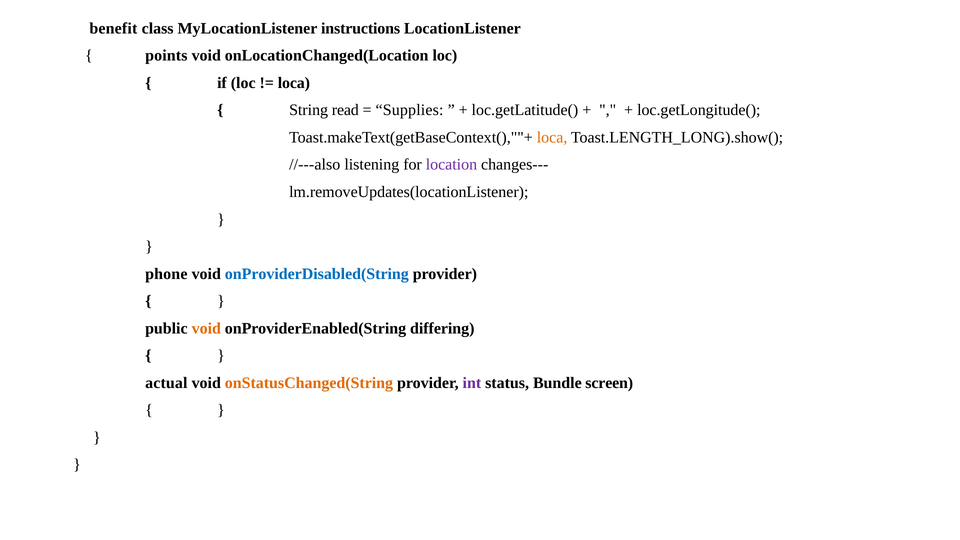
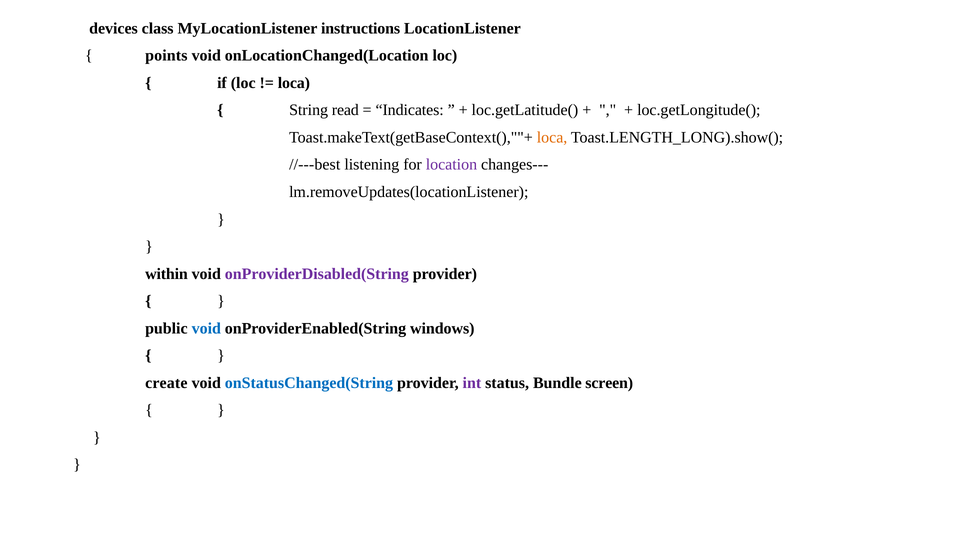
benefit: benefit -> devices (113, 28)
Supplies: Supplies -> Indicates (410, 110)
//---also: //---also -> //---best (315, 165)
phone: phone -> within (166, 274)
onProviderDisabled(String colour: blue -> purple (317, 274)
void colour: orange -> blue (206, 328)
differing: differing -> windows (442, 328)
actual: actual -> create (166, 383)
onStatusChanged(String colour: orange -> blue (309, 383)
